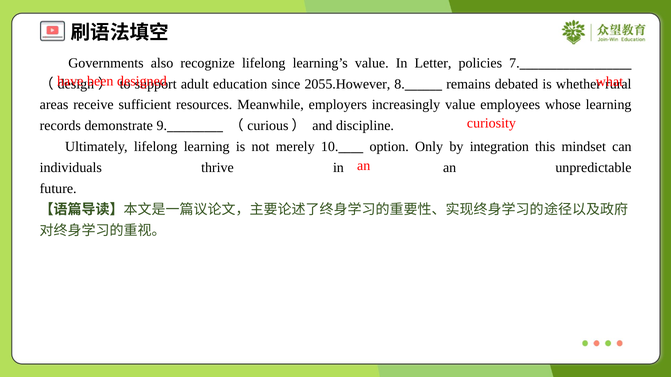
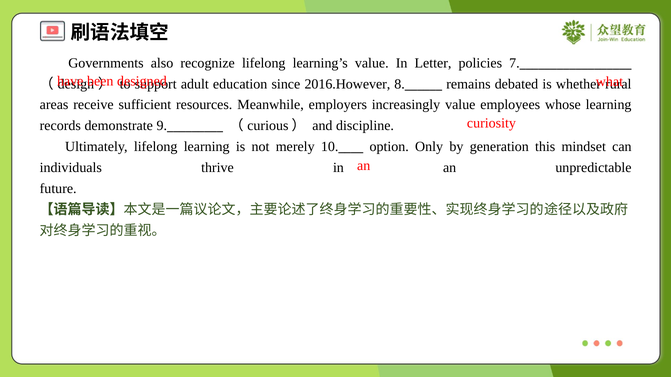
2055.However: 2055.However -> 2016.However (347, 84)
integration: integration -> generation (499, 147)
